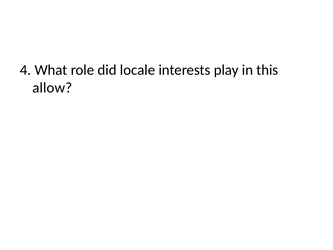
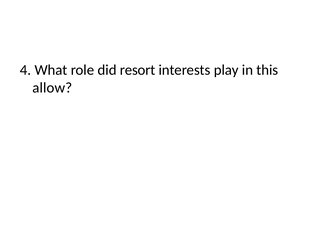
locale: locale -> resort (138, 70)
